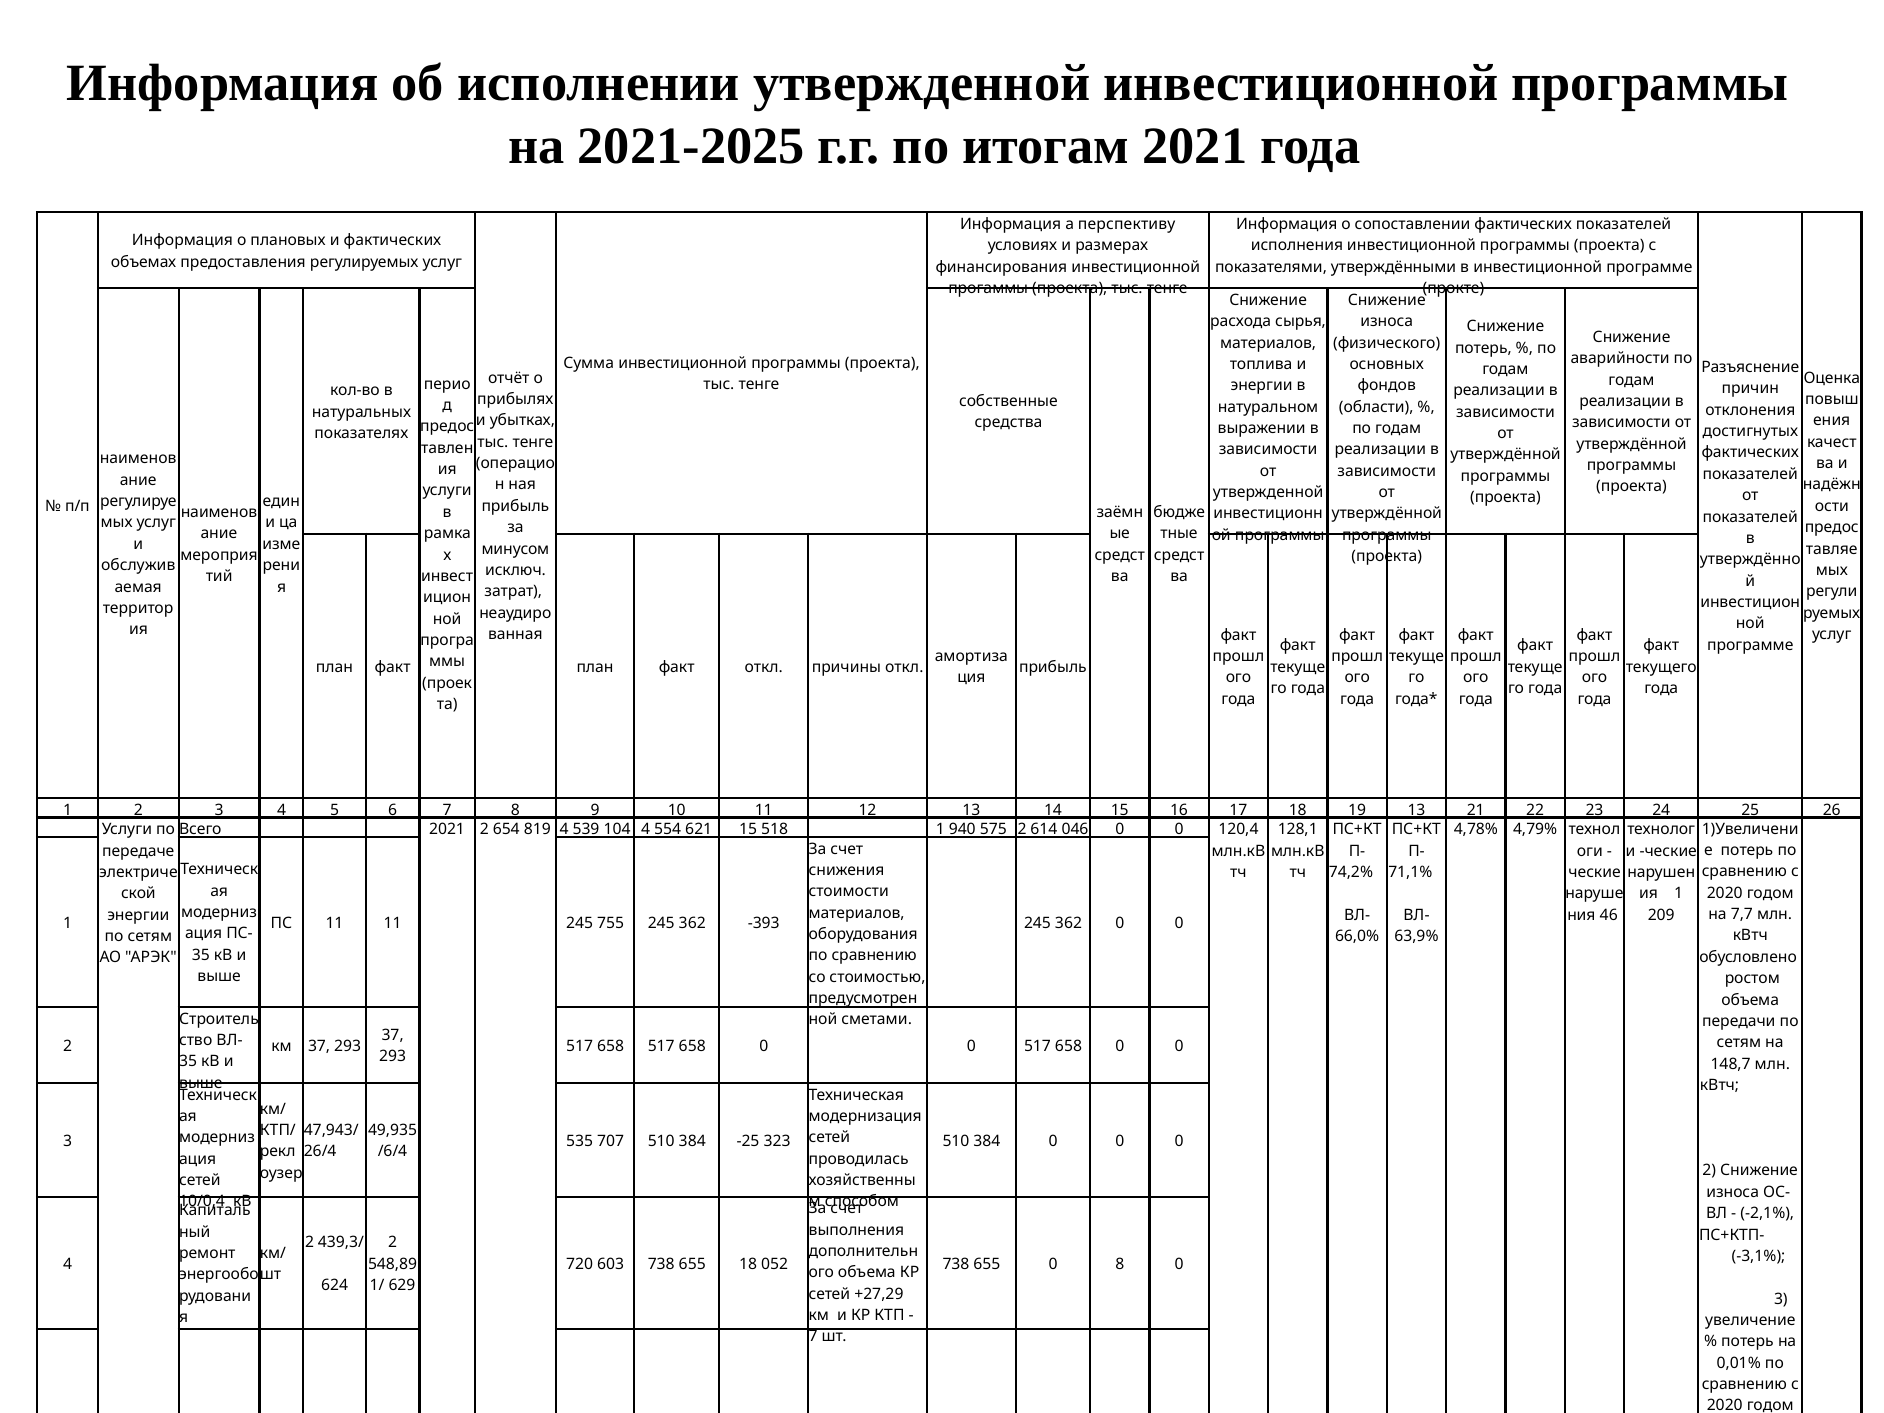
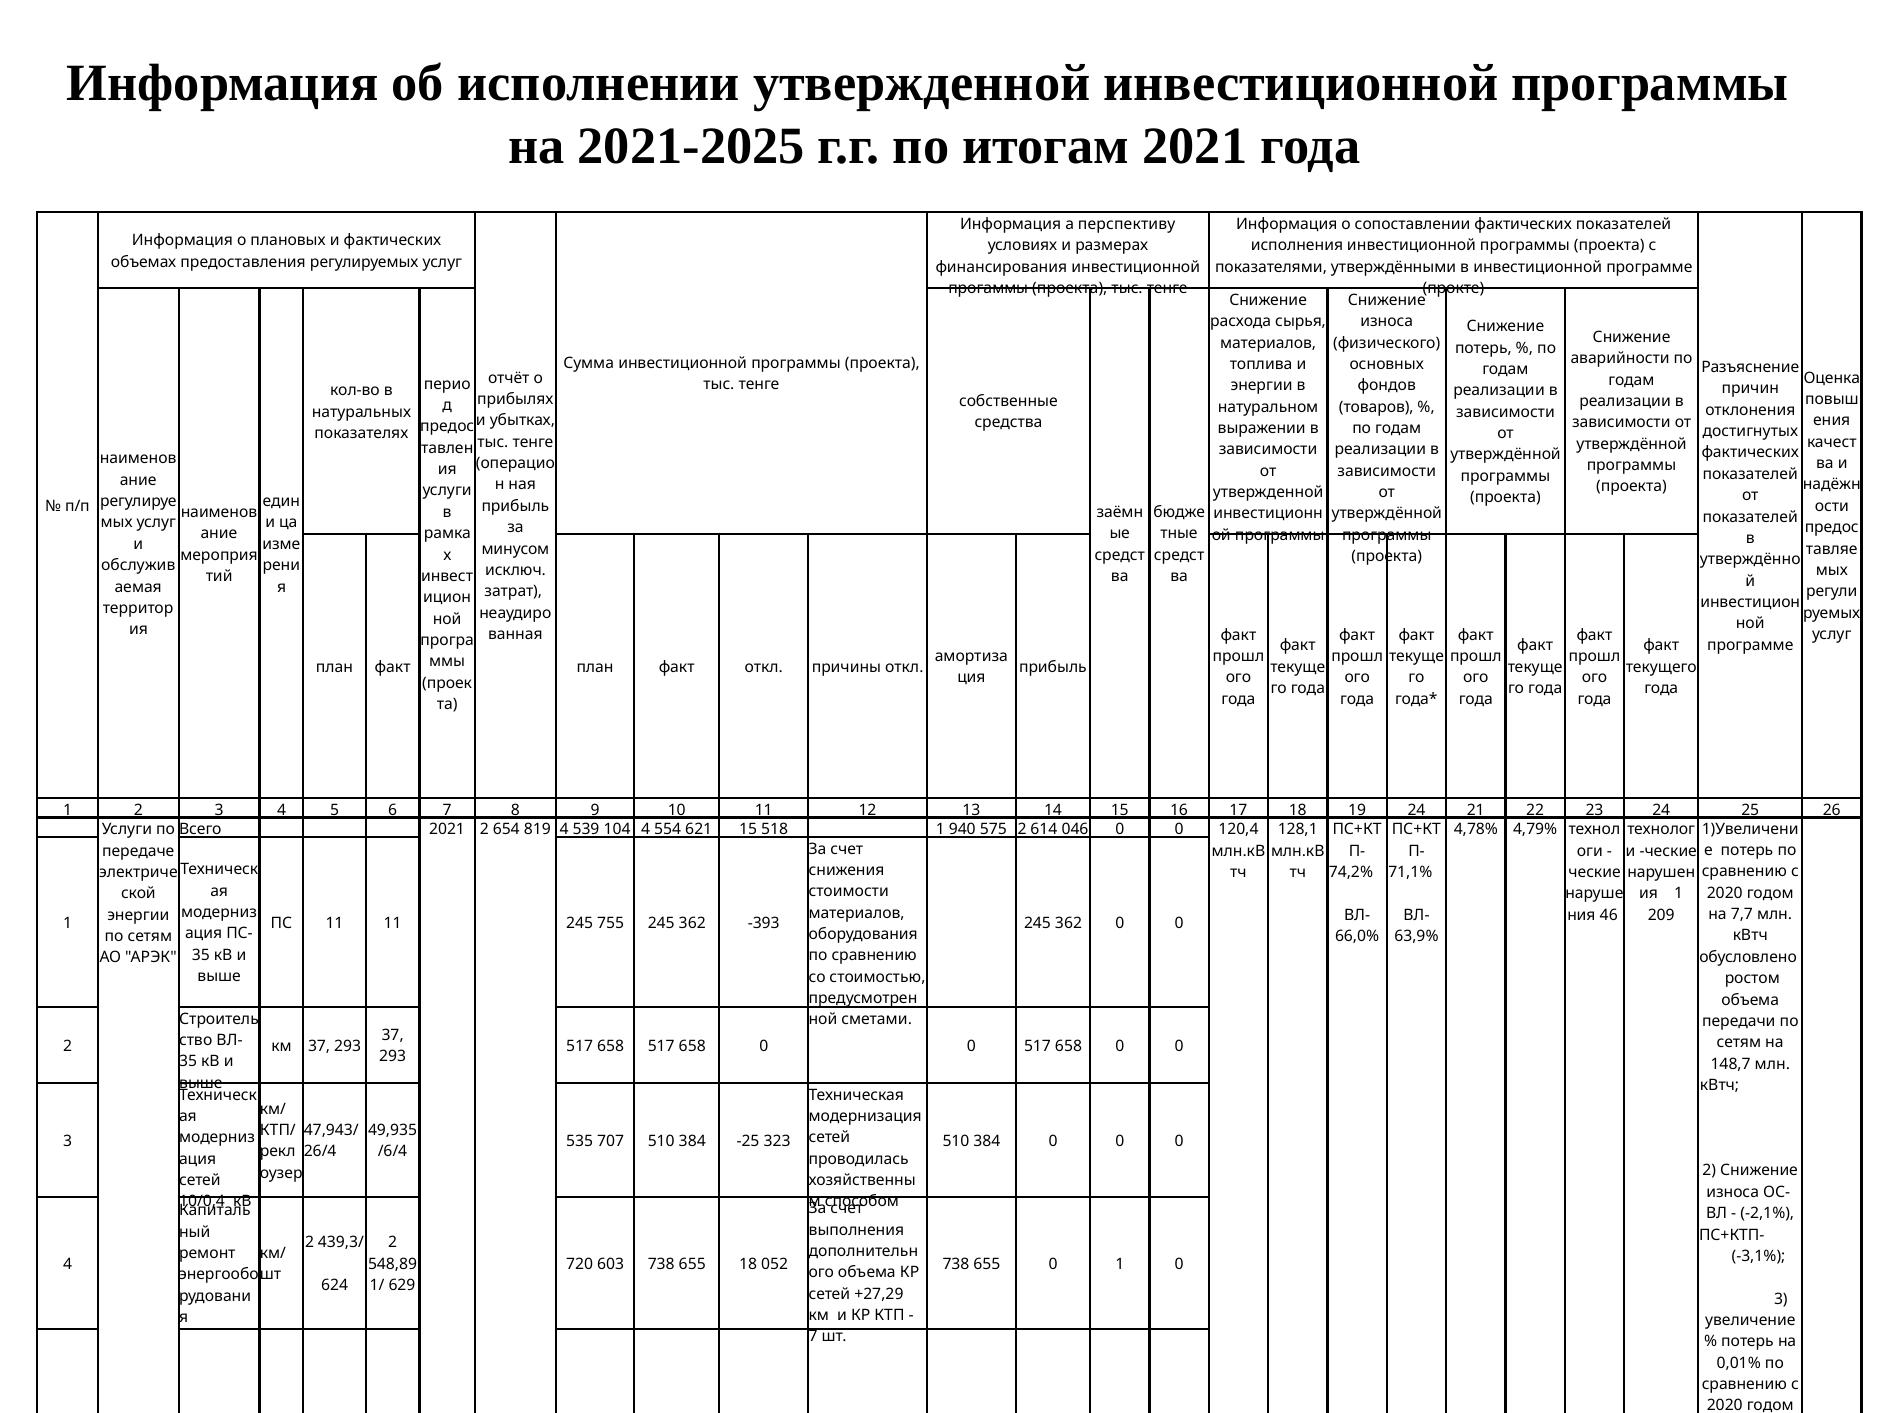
области: области -> товаров (1376, 407)
19 13: 13 -> 24 (1416, 810)
0 8: 8 -> 1 (1120, 1264)
